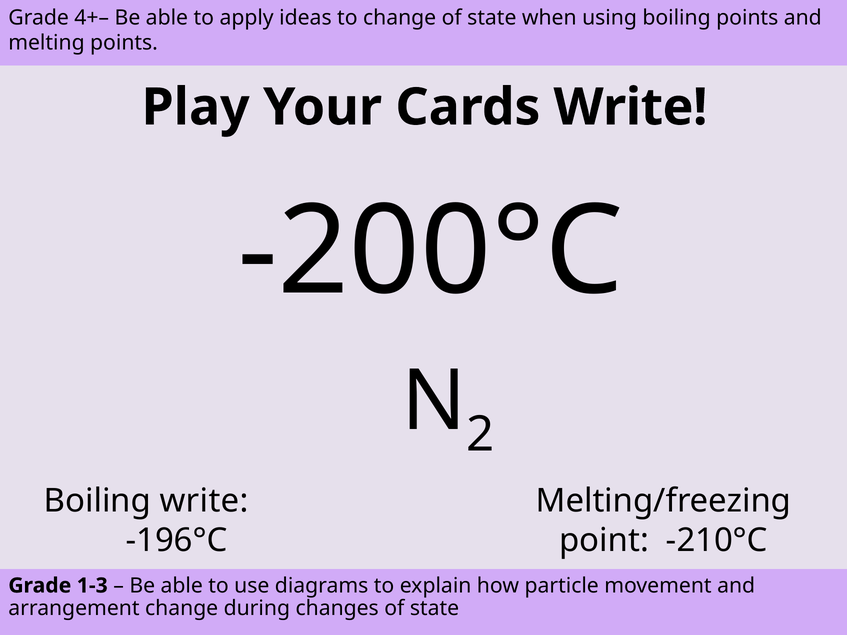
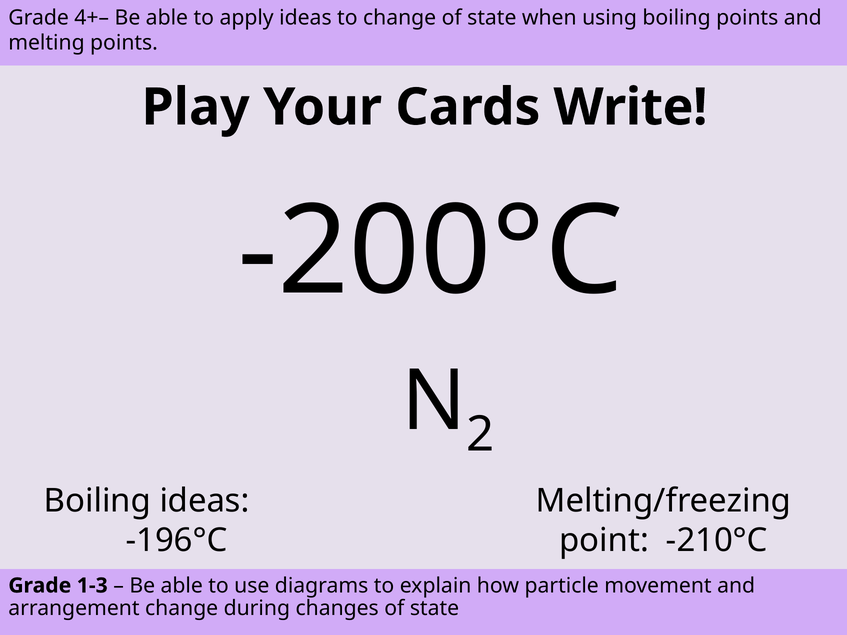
Boiling write: write -> ideas (204, 501)
